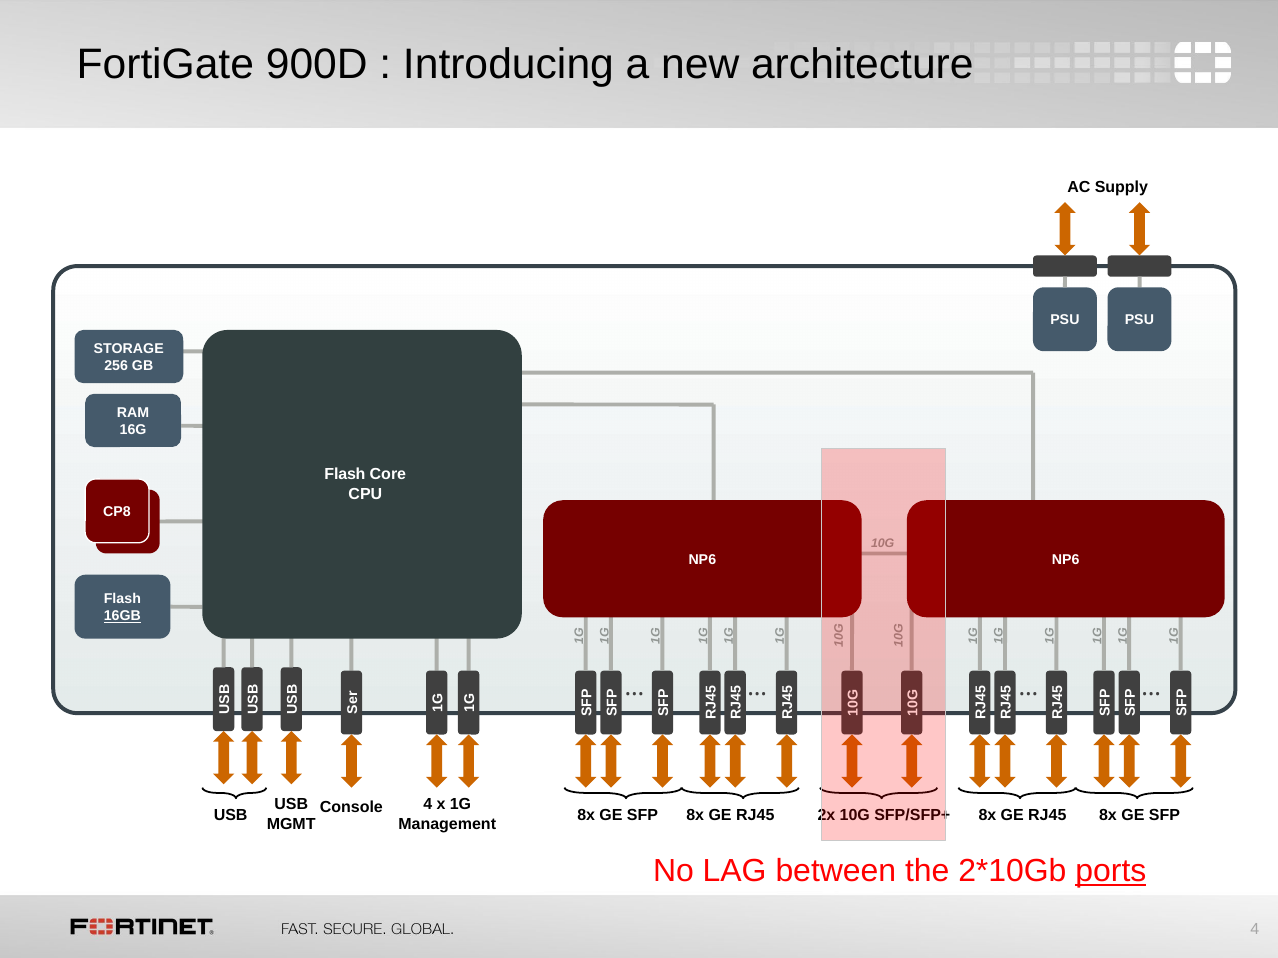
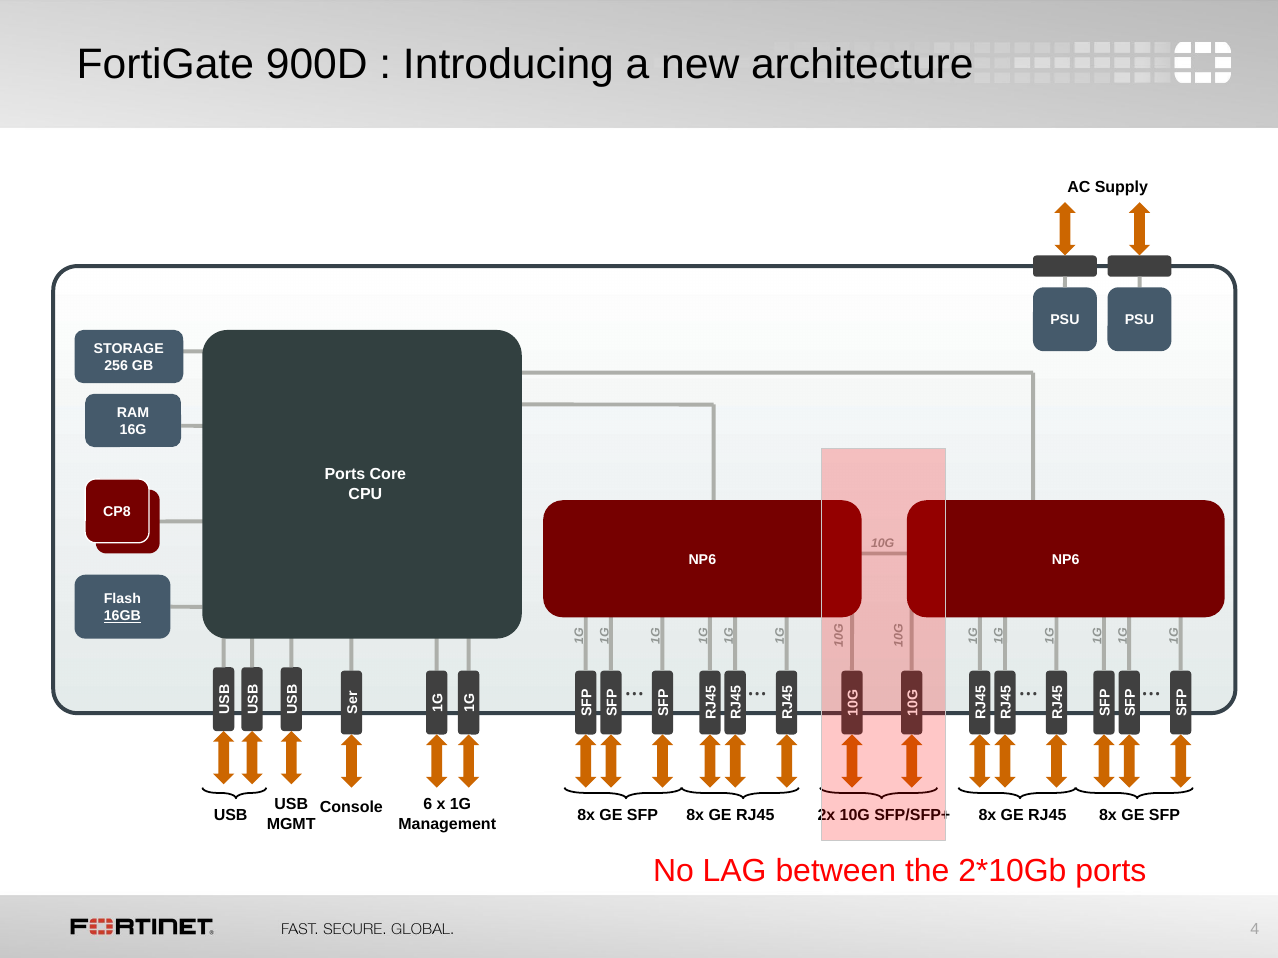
Flash: Flash -> Ports (345, 475)
Console 4: 4 -> 6 (428, 805)
ports underline: present -> none (1111, 872)
